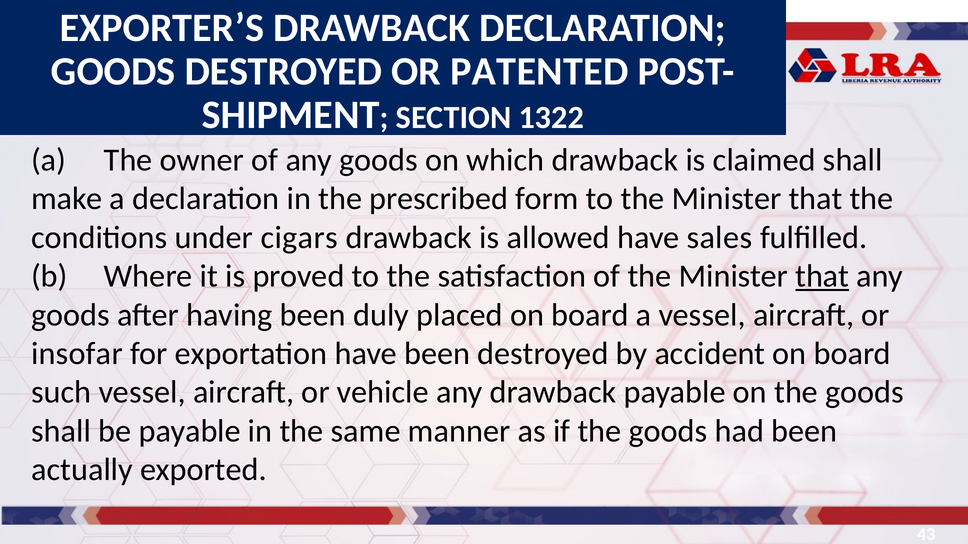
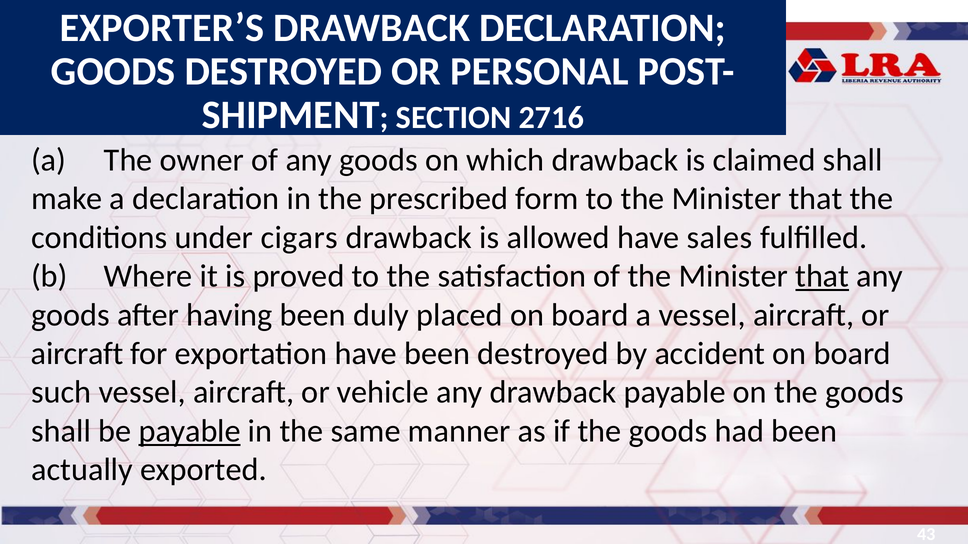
PATENTED: PATENTED -> PERSONAL (539, 71)
1322: 1322 -> 2716 (551, 118)
insofar: insofar -> aircraft (77, 354)
payable underline: none -> present (190, 431)
